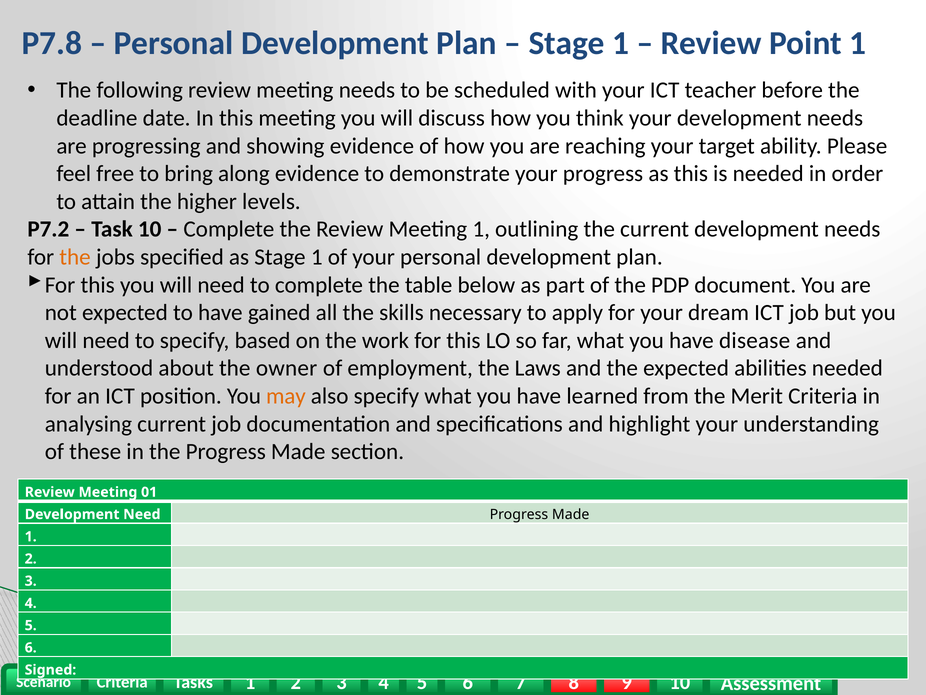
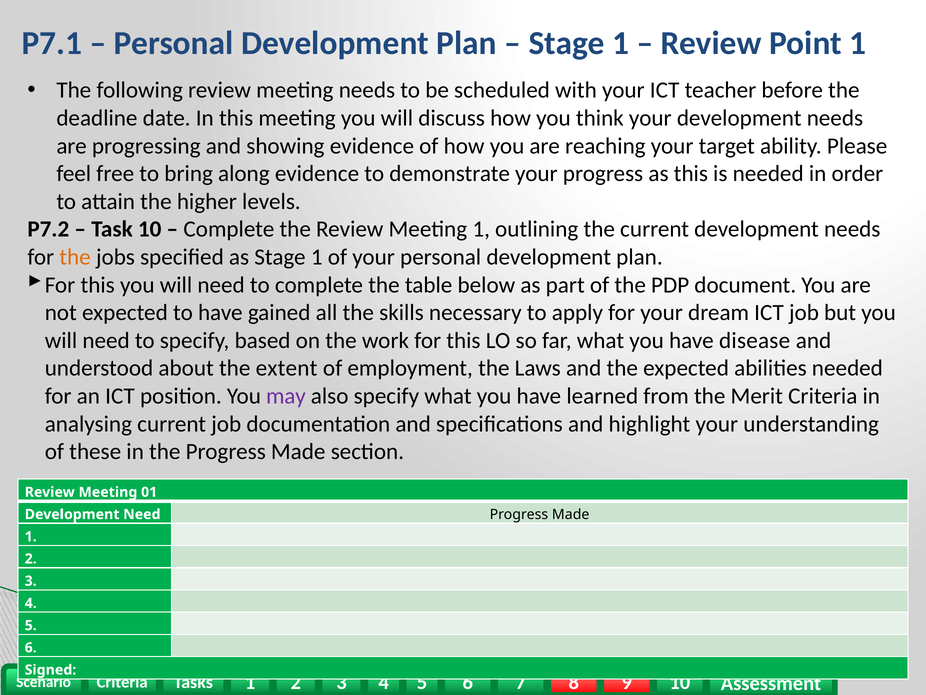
P7.8: P7.8 -> P7.1 (52, 43)
owner: owner -> extent (287, 368)
may colour: orange -> purple (286, 396)
